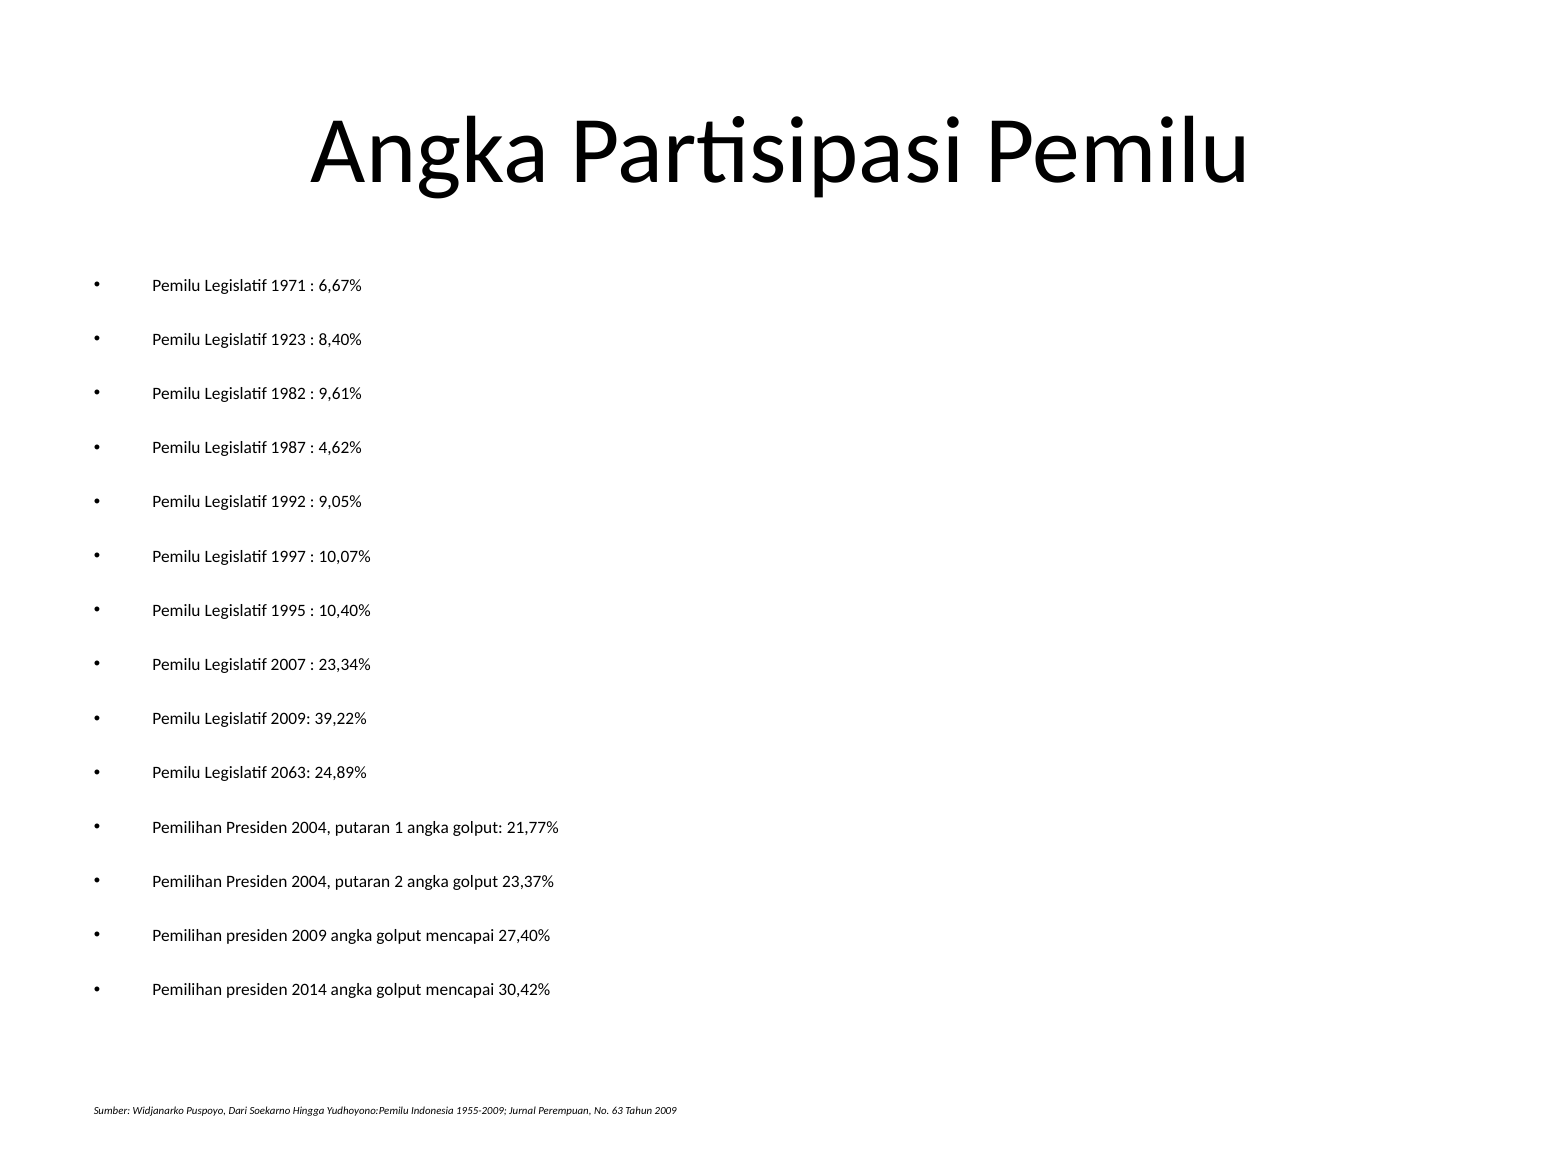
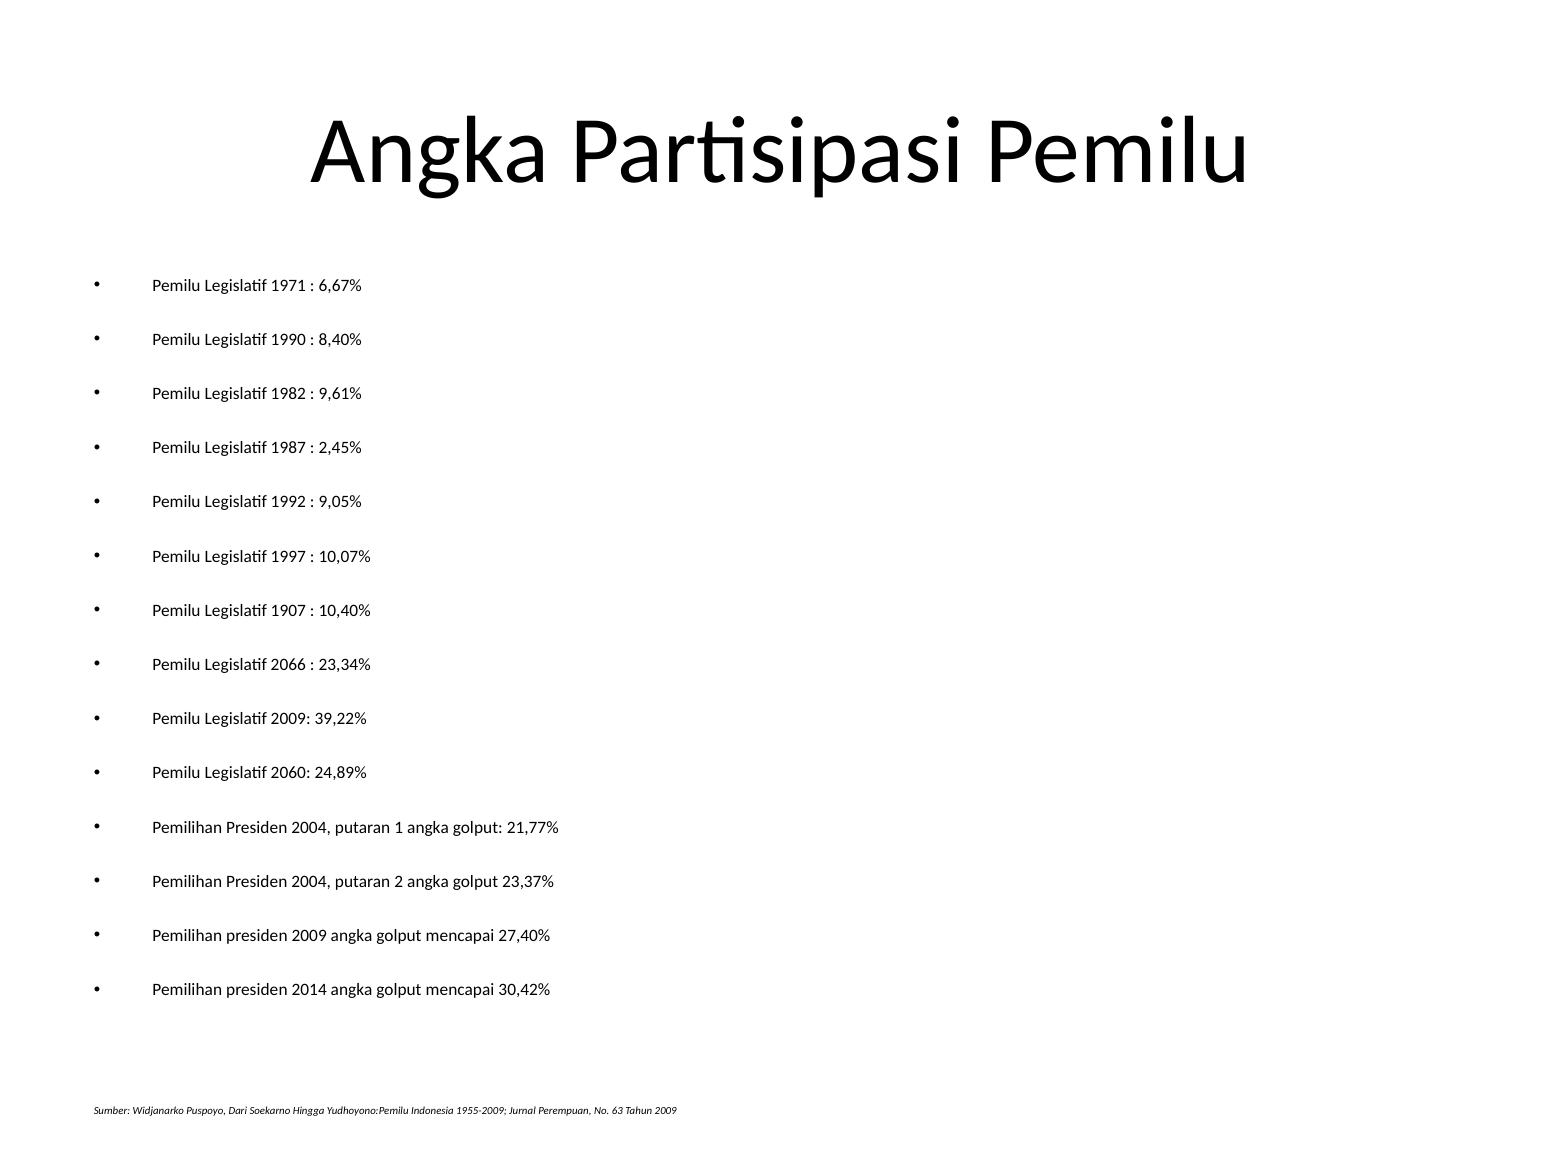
1923: 1923 -> 1990 (288, 340)
4,62%: 4,62% -> 2,45% (340, 448)
1995: 1995 -> 1907 (288, 611)
2007: 2007 -> 2066 (288, 665)
2063: 2063 -> 2060 (291, 773)
